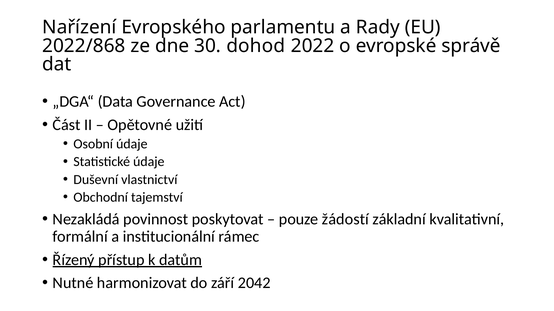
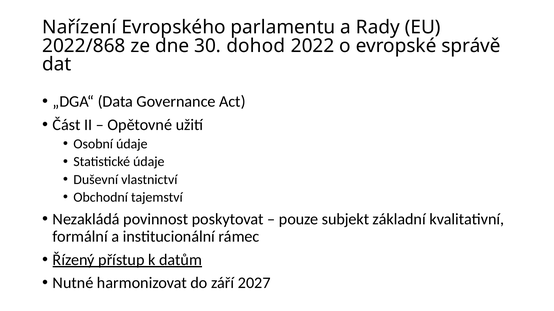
žádostí: žádostí -> subjekt (346, 220)
2042: 2042 -> 2027 (254, 284)
